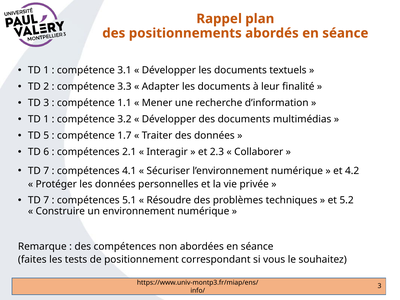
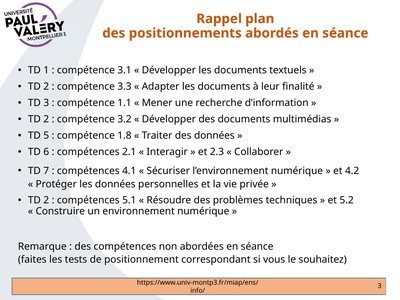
1: 1 -> 2 (46, 119)
1.7: 1.7 -> 1.8 (124, 136)
7: 7 -> 2 (46, 200)
